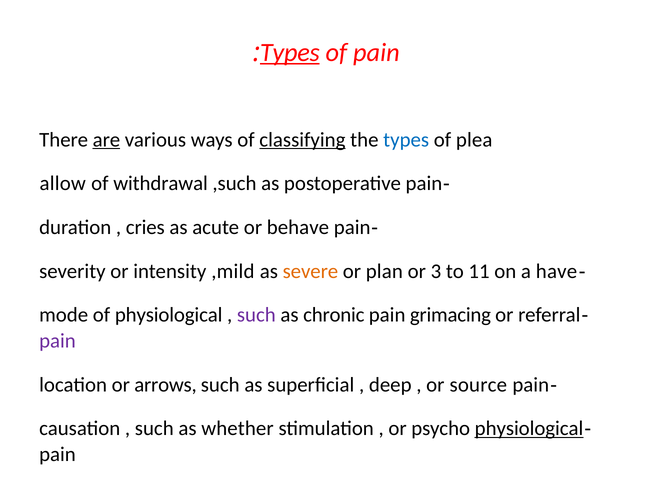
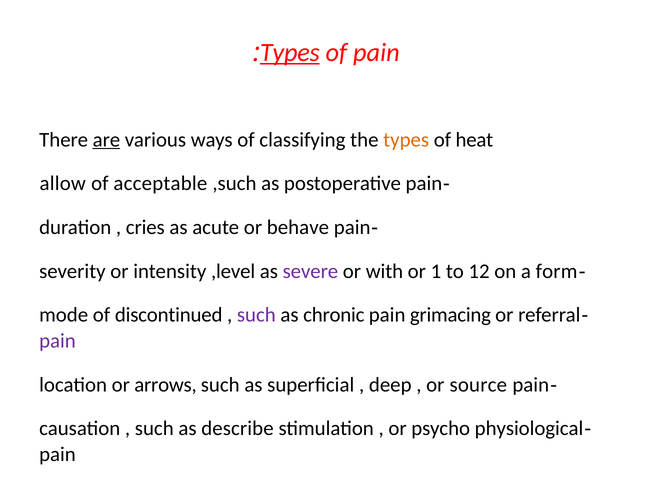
classifying underline: present -> none (302, 140)
types colour: blue -> orange (406, 140)
plea: plea -> heat (474, 140)
withdrawal: withdrawal -> acceptable (160, 183)
,mild: ,mild -> ,level (233, 271)
severe colour: orange -> purple (310, 271)
plan: plan -> with (384, 271)
3: 3 -> 1 (436, 271)
11: 11 -> 12 (479, 271)
have: have -> form (557, 271)
of physiological: physiological -> discontinued (169, 315)
whether: whether -> describe (237, 428)
physiological underline: present -> none (529, 428)
